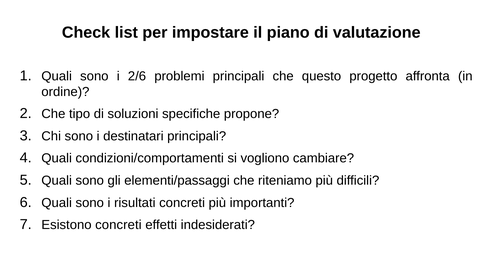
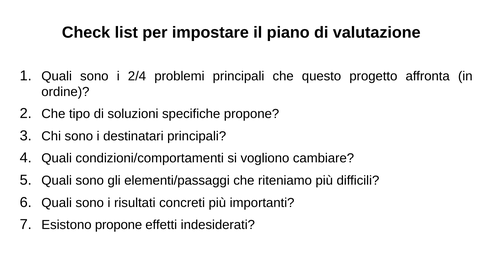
2/6: 2/6 -> 2/4 (137, 76)
Esistono concreti: concreti -> propone (119, 225)
